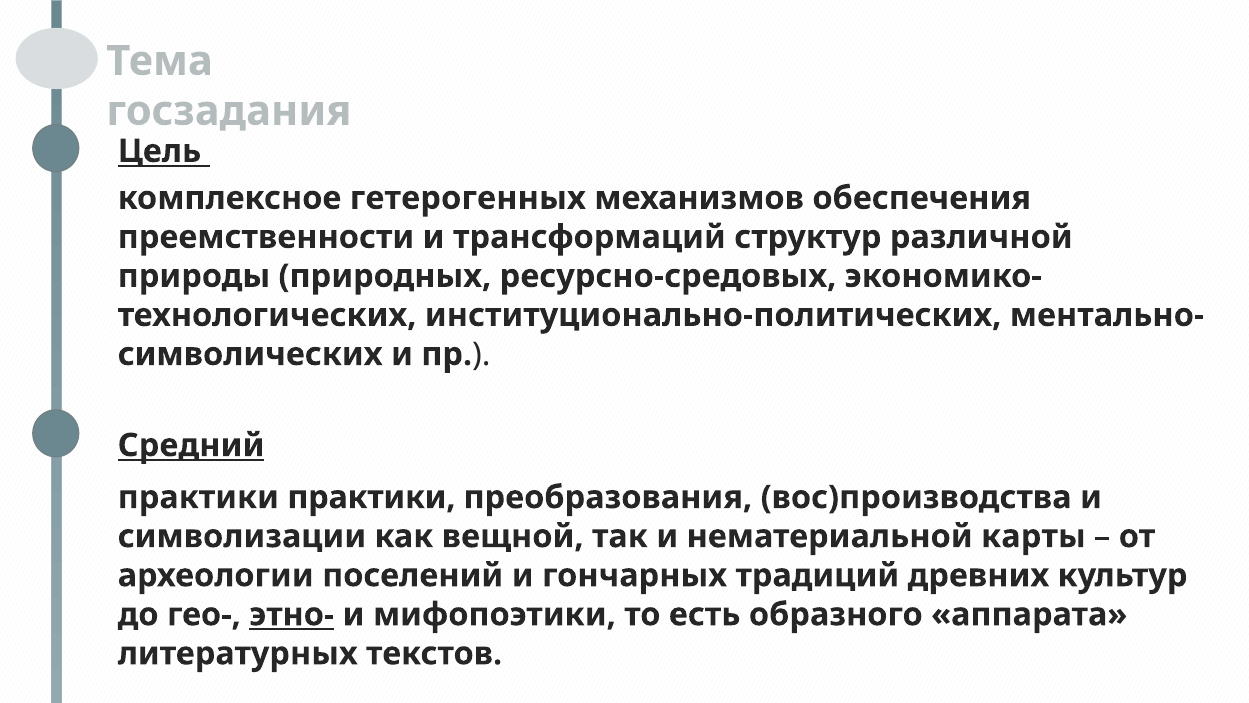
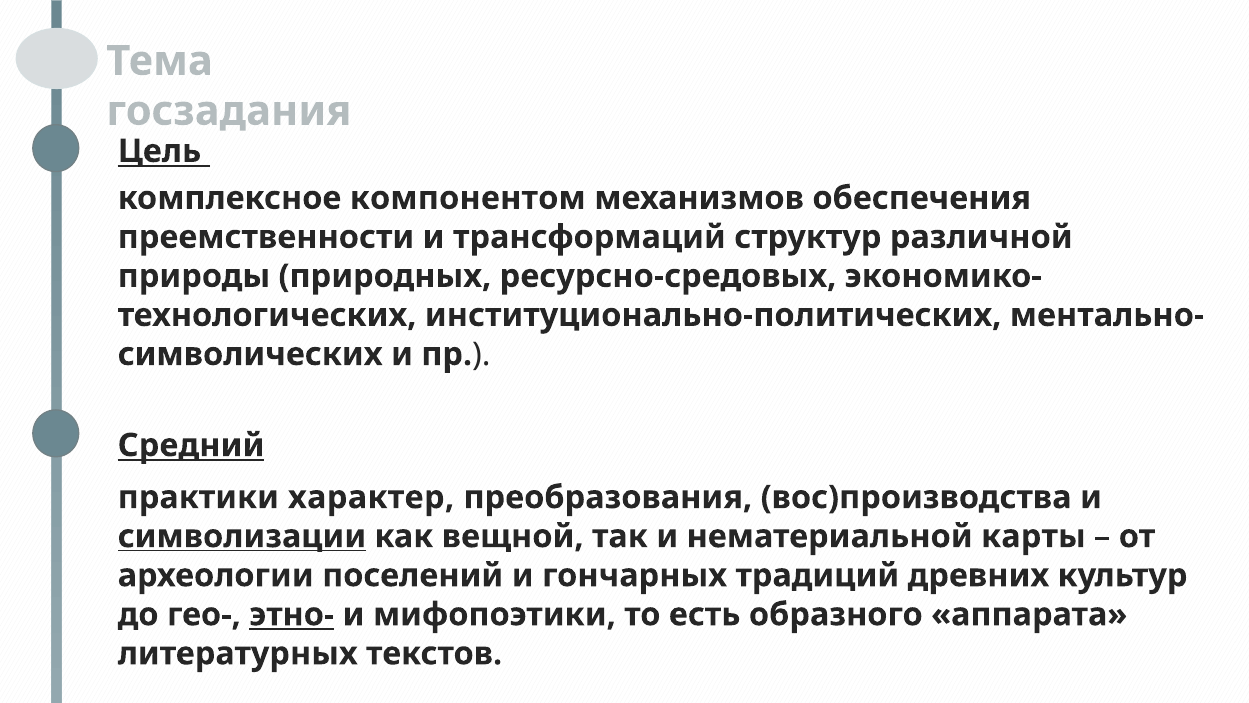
гетерогенных: гетерогенных -> компонентом (468, 198)
практики практики: практики -> характер (371, 497)
символизации underline: none -> present (242, 536)
